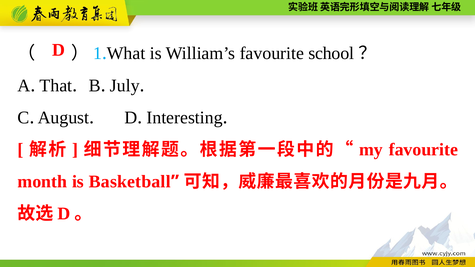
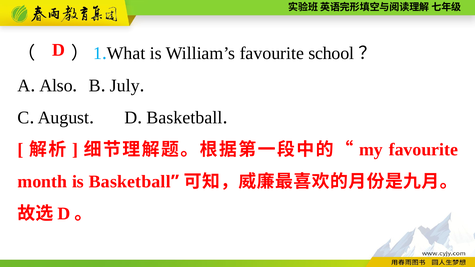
That: That -> Also (56, 86)
Interesting: Interesting -> Basketball (185, 118)
